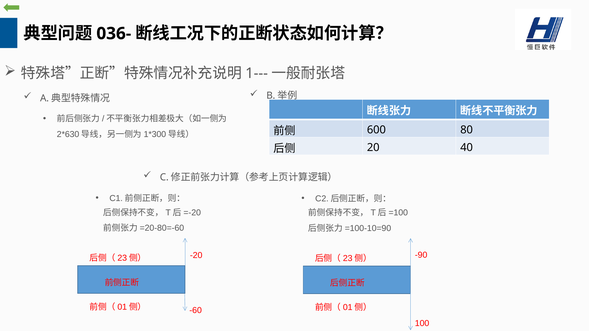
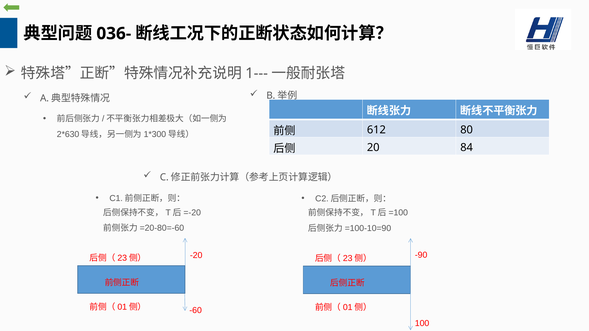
600: 600 -> 612 (376, 130)
40: 40 -> 84 (467, 148)
